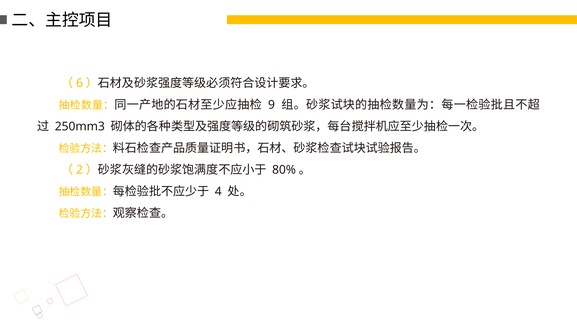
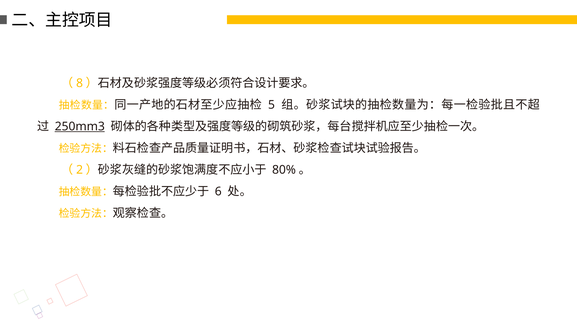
6: 6 -> 8 (80, 83)
9: 9 -> 5 (271, 105)
250mm3 underline: none -> present (80, 126)
4: 4 -> 6 (218, 191)
